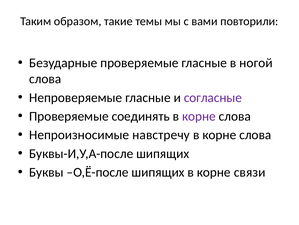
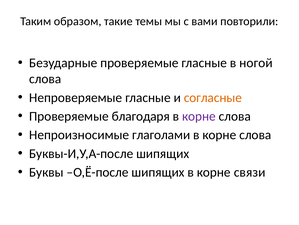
согласные colour: purple -> orange (213, 97)
соединять: соединять -> благодаря (141, 116)
навстречу: навстречу -> глаголами (161, 135)
